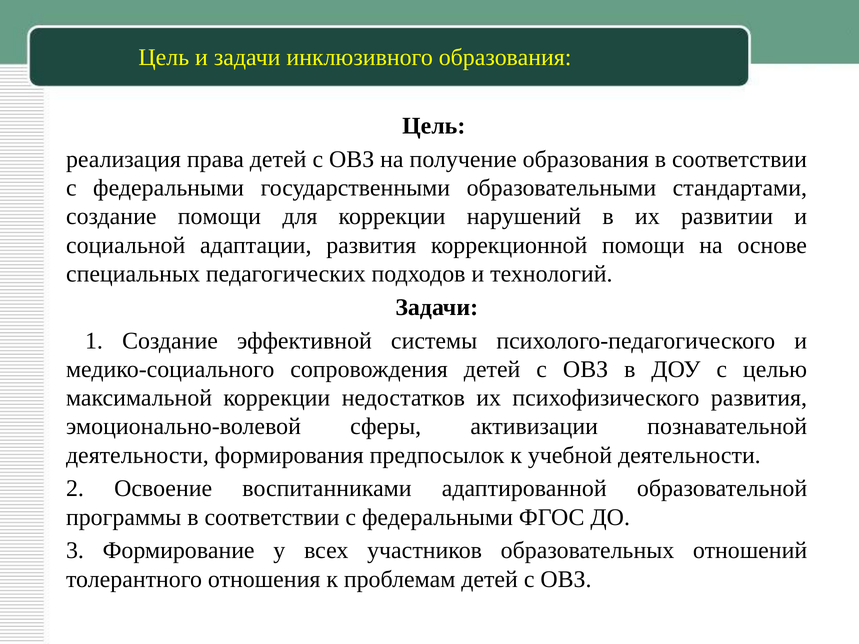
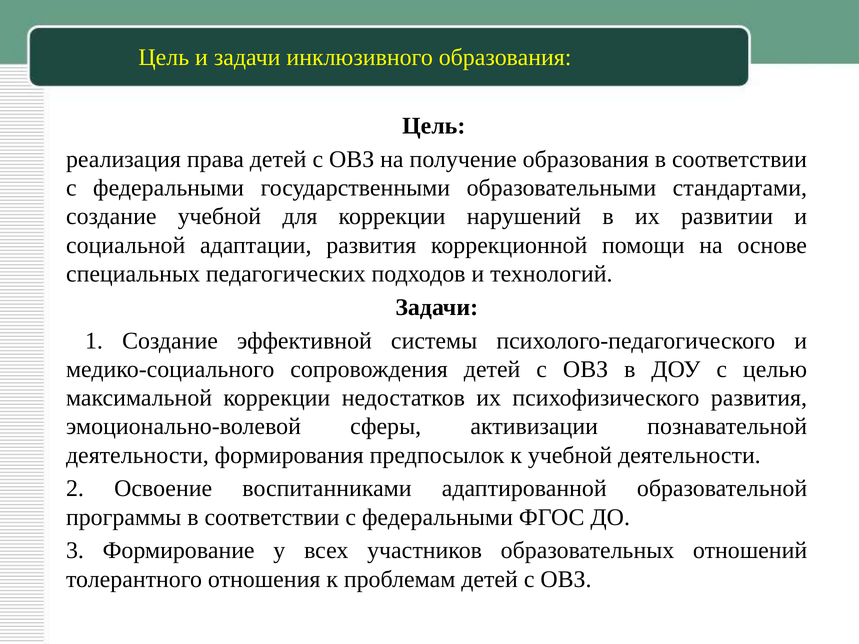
создание помощи: помощи -> учебной (219, 217)
